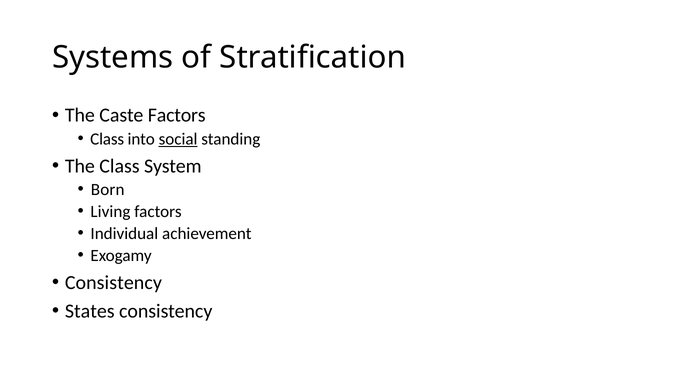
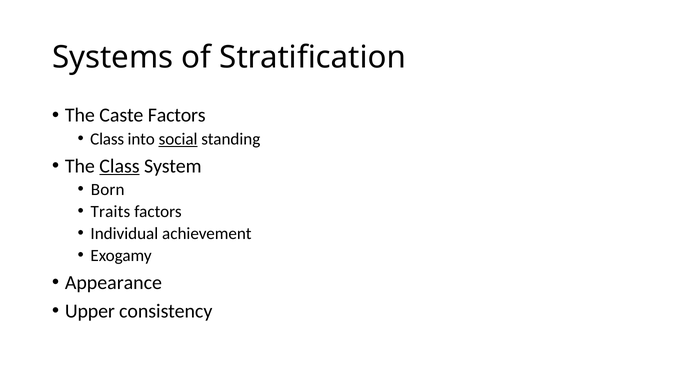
Class underline: none -> present (119, 166)
Living: Living -> Traits (110, 212)
Consistency: Consistency -> Appearance (113, 283)
States: States -> Upper (90, 311)
